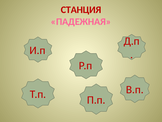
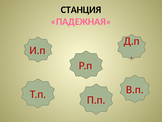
СТАНЦИЯ colour: red -> black (81, 10)
